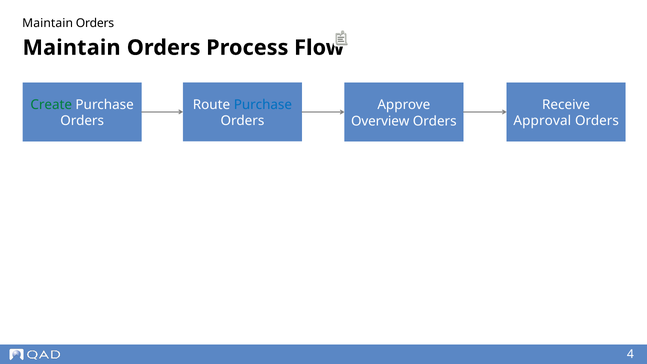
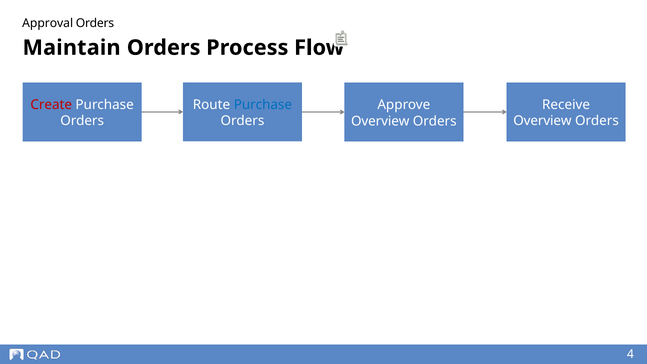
Maintain: Maintain -> Approval (48, 23)
Create colour: green -> red (51, 105)
Approval: Approval -> Overview (542, 121)
